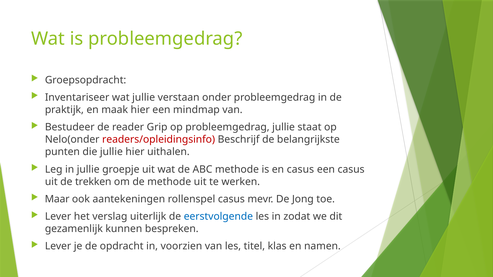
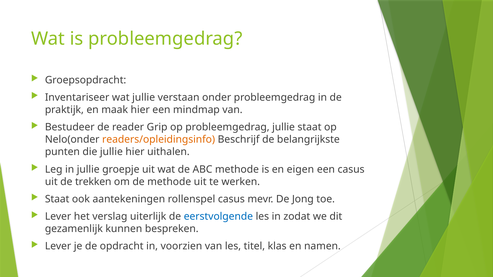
readers/opleidingsinfo colour: red -> orange (159, 140)
en casus: casus -> eigen (300, 169)
Maar: Maar -> Staat (57, 199)
